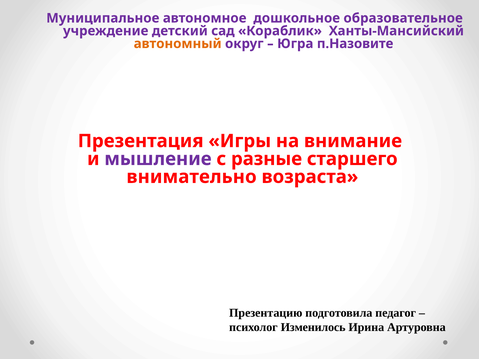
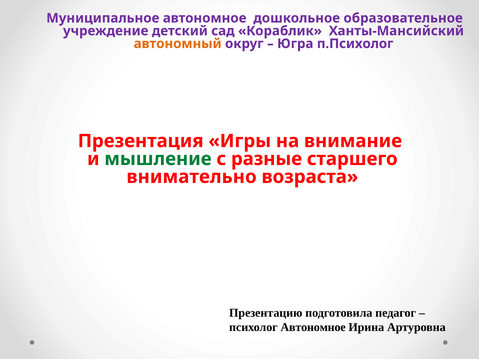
п.Назовите: п.Назовите -> п.Психолог (355, 44)
мышление colour: purple -> green (158, 159)
психолог Изменилось: Изменилось -> Автономное (313, 328)
